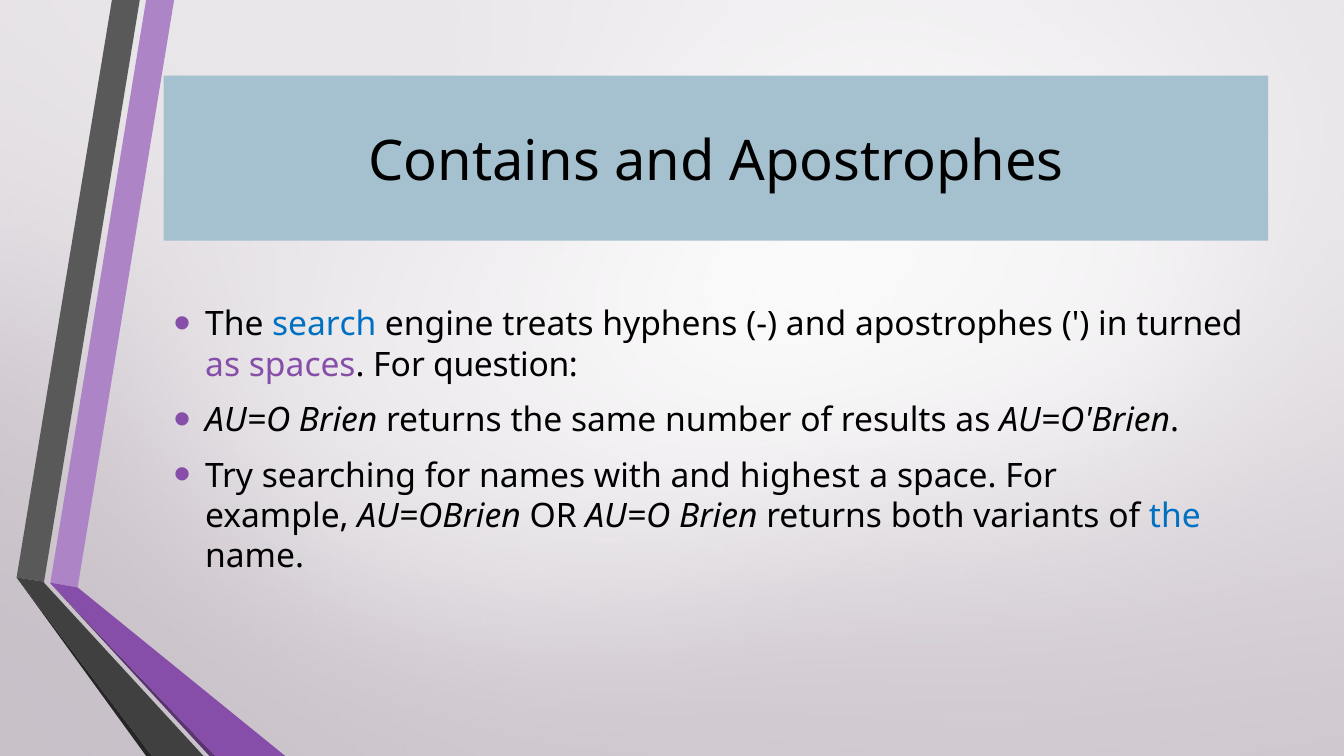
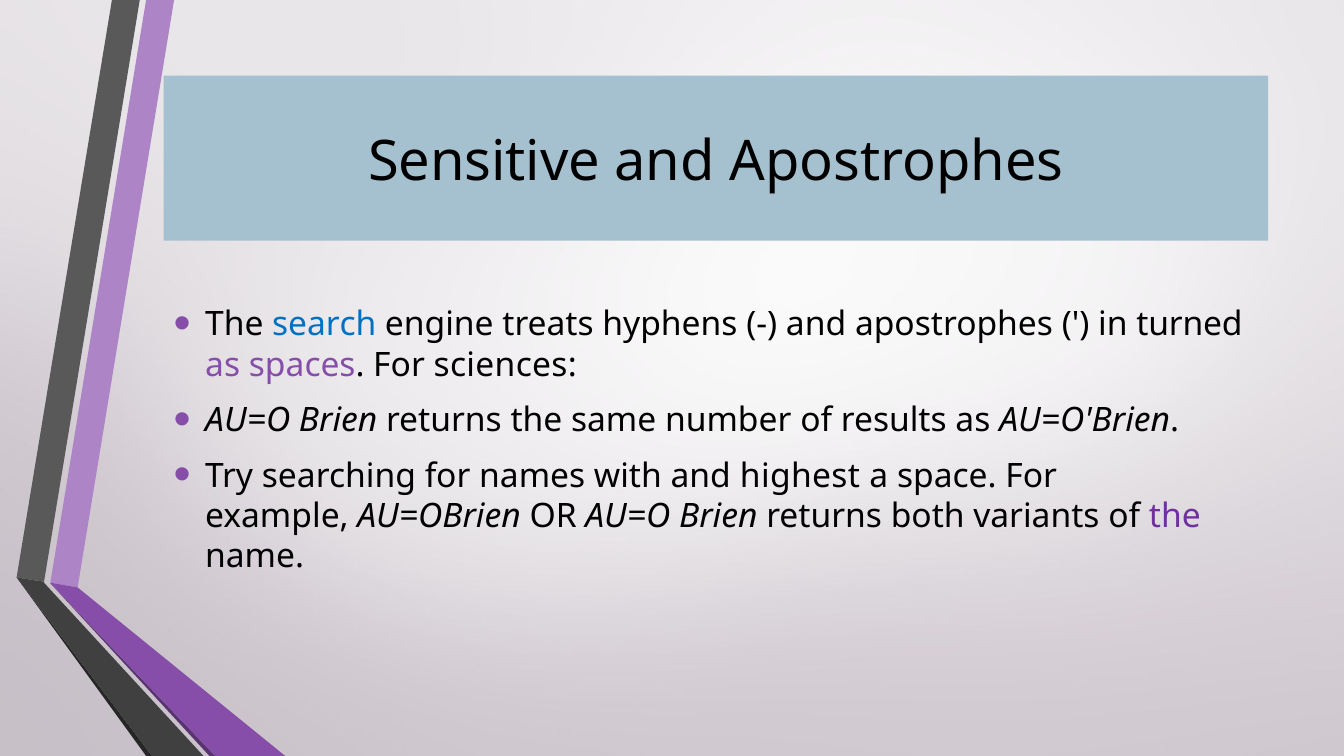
Contains: Contains -> Sensitive (484, 162)
question: question -> sciences (505, 365)
the colour: blue -> purple (1175, 516)
